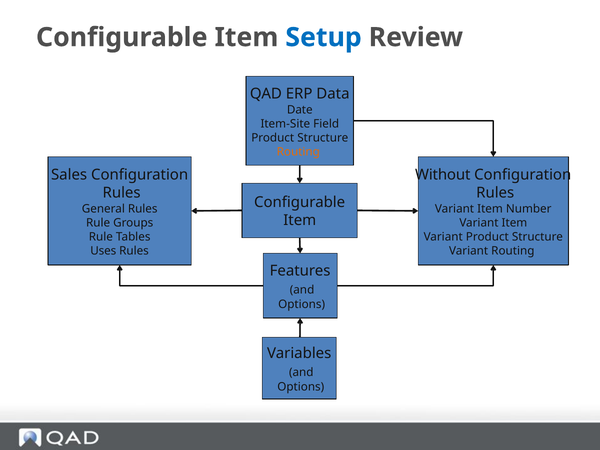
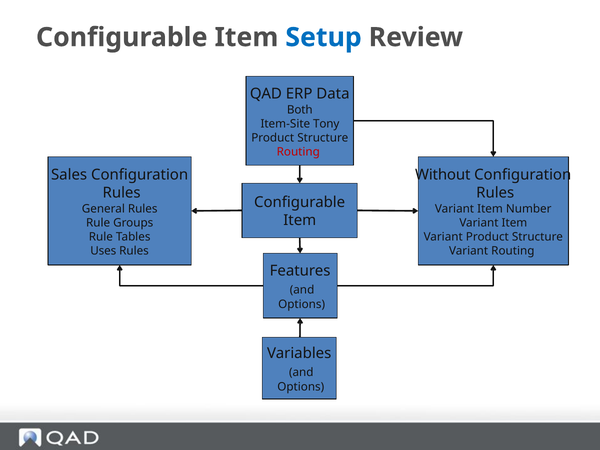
Date: Date -> Both (300, 110)
Field: Field -> Tony (326, 124)
Routing colour: orange -> red (298, 152)
